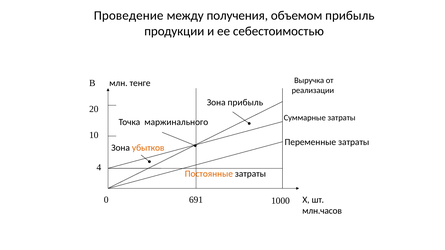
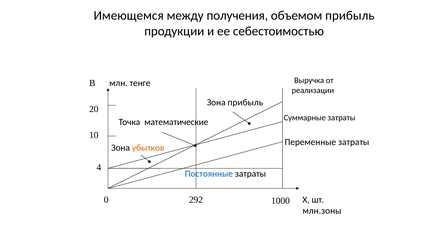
Проведение: Проведение -> Имеющемся (129, 16)
маржинального: маржинального -> математические (176, 122)
Постоянные colour: orange -> blue (209, 174)
691: 691 -> 292 (196, 200)
млн.часов: млн.часов -> млн.зоны (322, 211)
